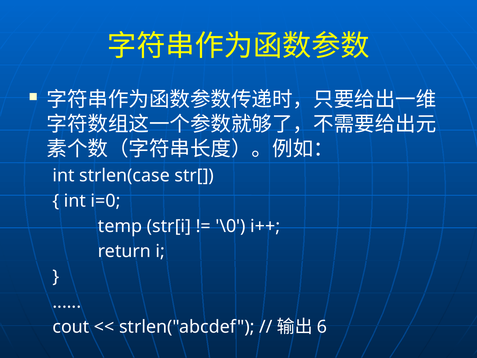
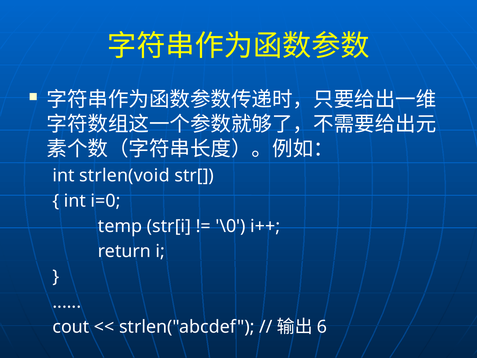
strlen(case: strlen(case -> strlen(void (124, 176)
